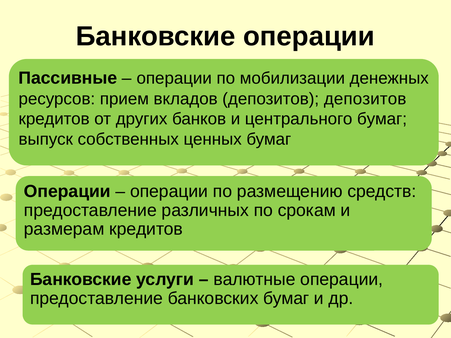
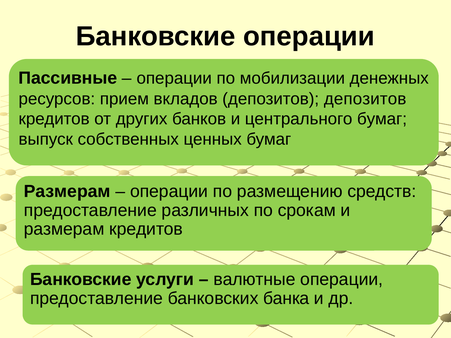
Операции: Операции -> Размерам (67, 191)
банковских бумаг: бумаг -> банка (286, 298)
